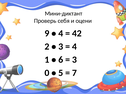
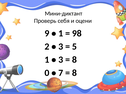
4: 4 -> 1 (61, 34)
42: 42 -> 98 (77, 34)
4: 4 -> 5 (74, 47)
6: 6 -> 3 (61, 60)
3: 3 -> 8 (74, 60)
5: 5 -> 7 (61, 73)
7: 7 -> 8 (74, 73)
